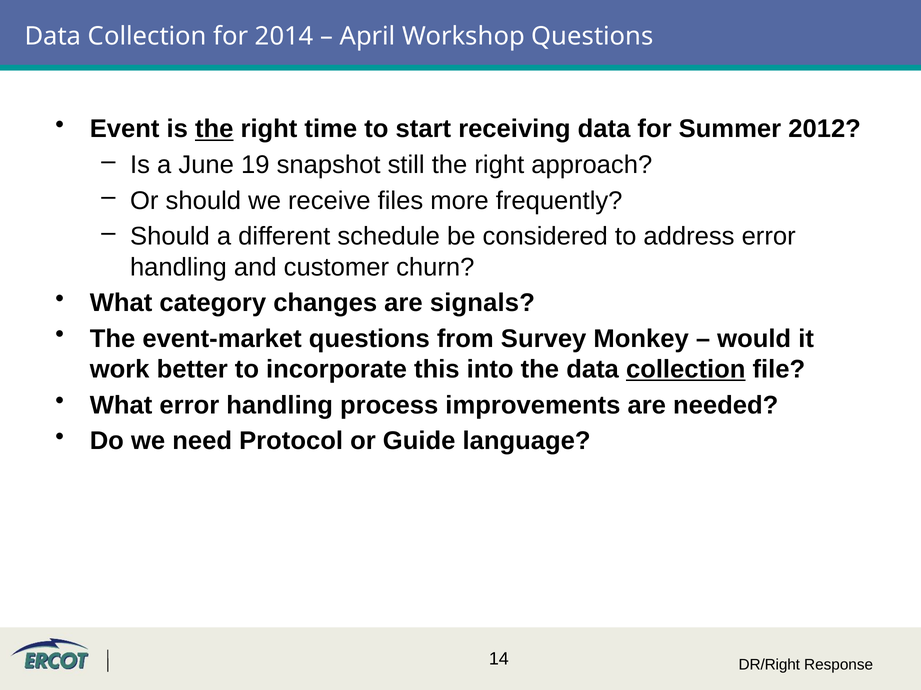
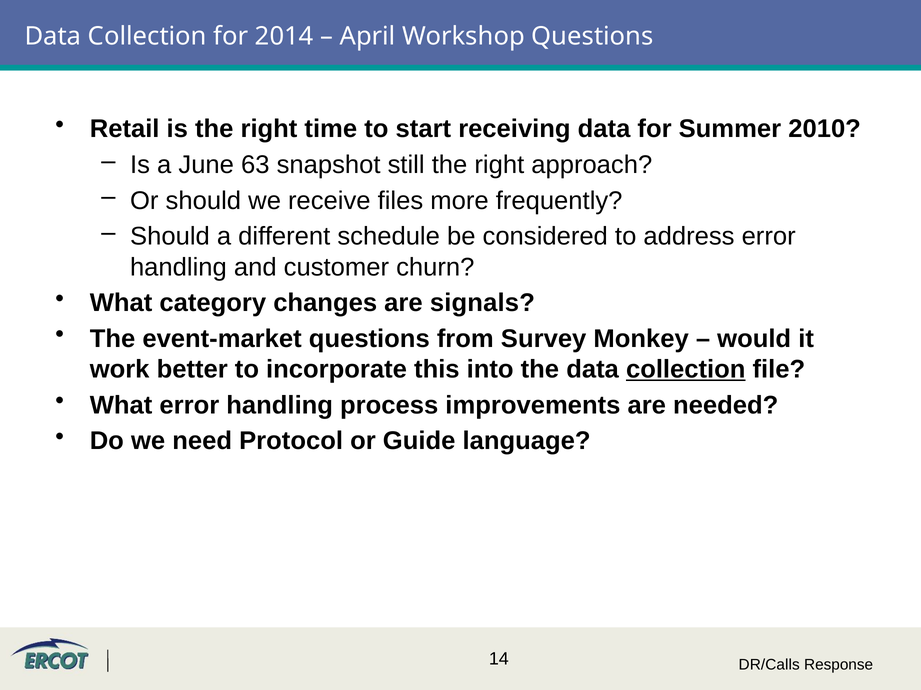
Event: Event -> Retail (125, 129)
the underline: present -> none (214, 129)
2012: 2012 -> 2010 (825, 129)
19: 19 -> 63 (255, 165)
DR/Right: DR/Right -> DR/Calls (769, 665)
